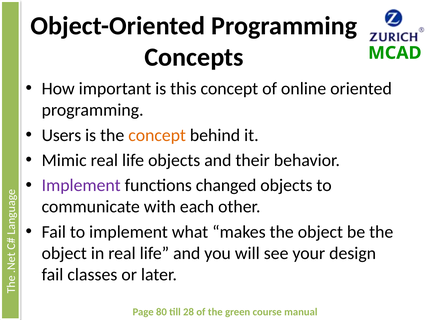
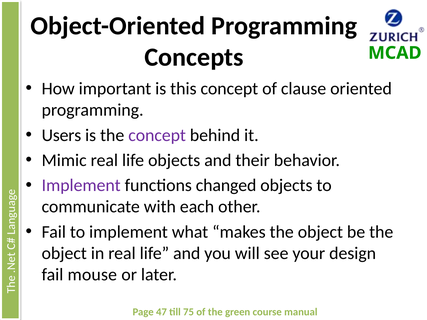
online: online -> clause (304, 89)
concept colour: orange -> purple (157, 135)
classes: classes -> mouse (92, 275)
80: 80 -> 47 (161, 312)
28: 28 -> 75 (189, 312)
